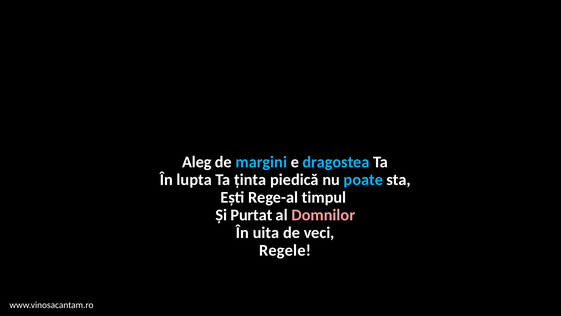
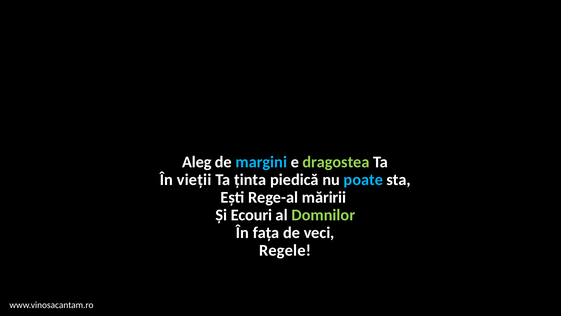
dragostea colour: light blue -> light green (336, 162)
lupta: lupta -> vieții (194, 179)
timpul: timpul -> măririi (324, 197)
Purtat: Purtat -> Ecouri (251, 215)
Domnilor colour: pink -> light green (323, 215)
uita: uita -> fața (266, 233)
